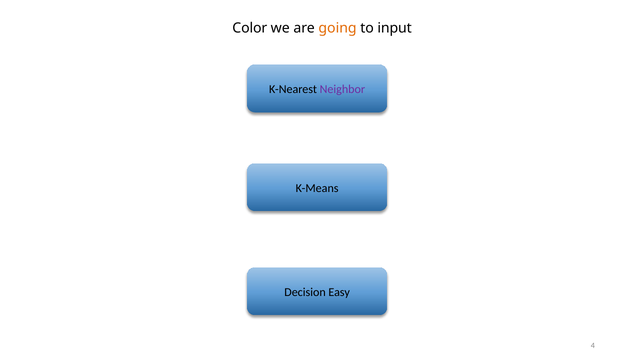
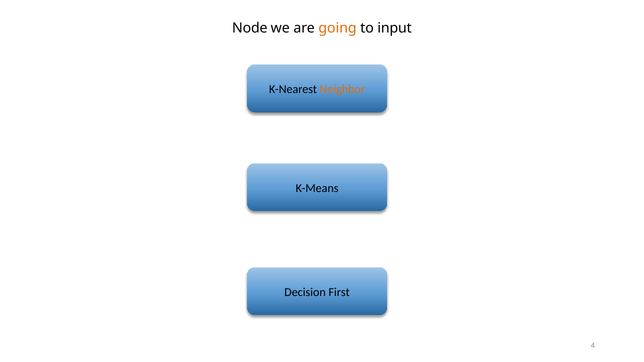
Color: Color -> Node (250, 28)
Neighbor colour: purple -> orange (342, 89)
Easy: Easy -> First (339, 292)
